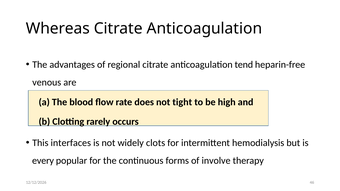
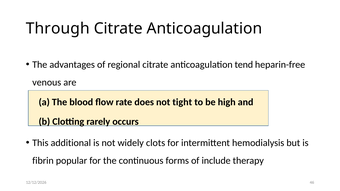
Whereas: Whereas -> Through (58, 29)
interfaces: interfaces -> additional (71, 143)
every: every -> fibrin (43, 161)
involve: involve -> include (216, 161)
